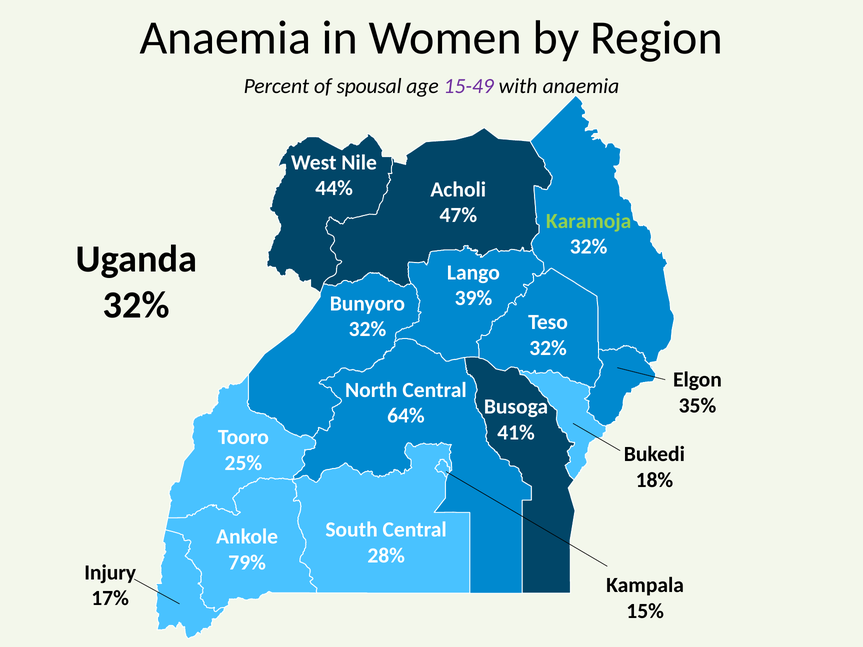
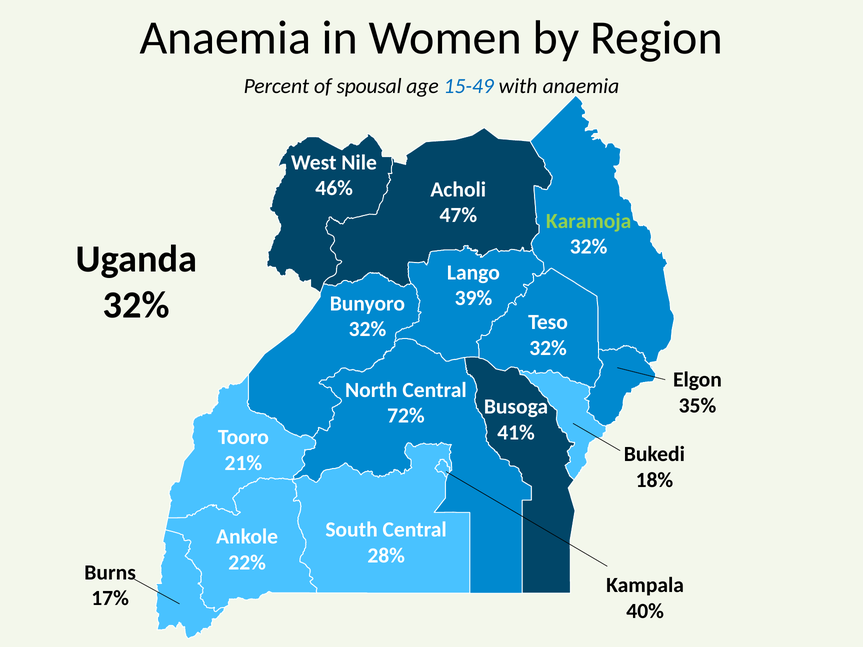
15-49 colour: purple -> blue (469, 86)
44%: 44% -> 46% (334, 188)
64%: 64% -> 72% (406, 416)
25%: 25% -> 21% (243, 463)
79%: 79% -> 22% (247, 563)
Injury: Injury -> Burns (110, 573)
15%: 15% -> 40% (645, 611)
